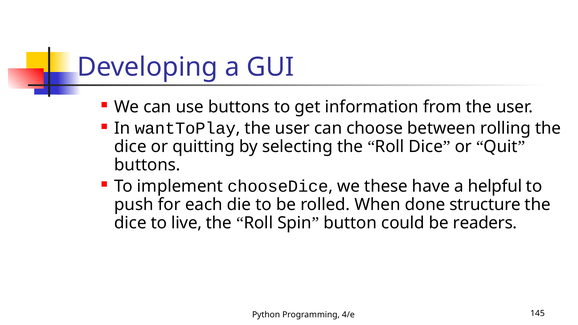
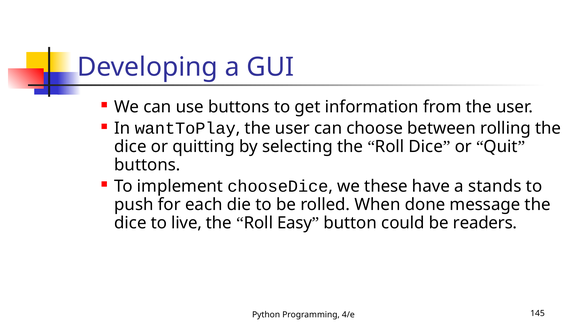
helpful: helpful -> stands (495, 186)
structure: structure -> message (485, 205)
Spin: Spin -> Easy (295, 223)
